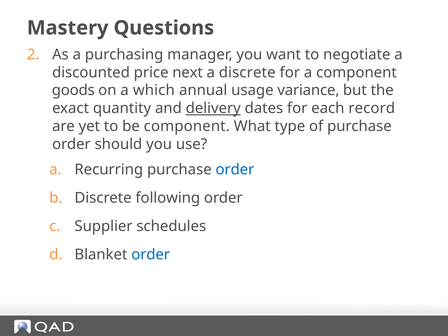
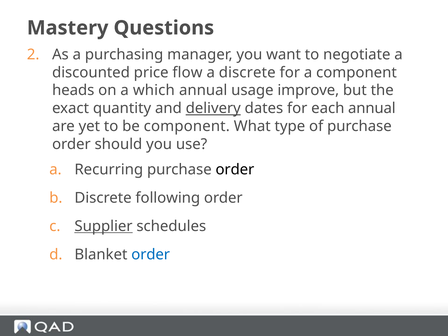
next: next -> flow (187, 72)
goods: goods -> heads (73, 90)
variance: variance -> improve (308, 90)
each record: record -> annual (372, 108)
order colour: blue -> black (235, 170)
Supplier underline: none -> present (104, 226)
